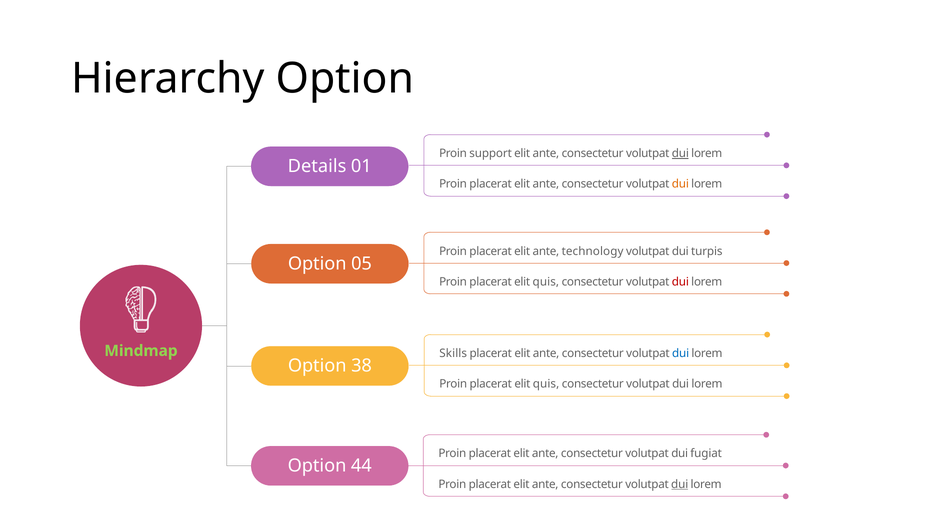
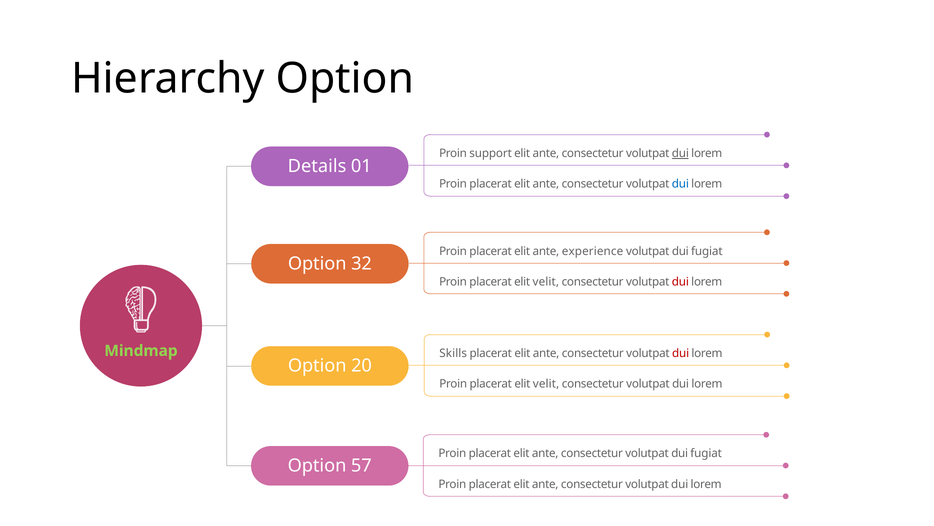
dui colour: orange -> blue (680, 184)
technology: technology -> experience (593, 251)
turpis: turpis -> fugiat (707, 251)
05: 05 -> 32 (362, 263)
quis: quis -> velit (546, 281)
dui colour: blue -> red (681, 353)
38: 38 -> 20 (362, 365)
quis: quis -> velit (546, 384)
44: 44 -> 57 (361, 465)
dui underline: present -> none (680, 484)
